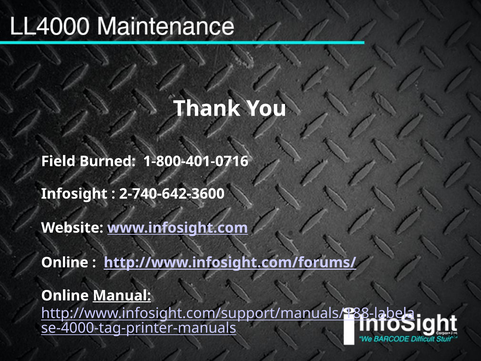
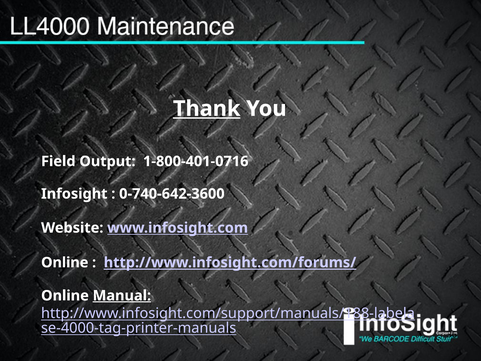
Thank underline: none -> present (207, 109)
Burned: Burned -> Output (107, 161)
2-740-642-3600: 2-740-642-3600 -> 0-740-642-3600 (172, 194)
